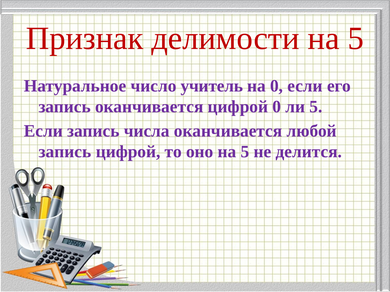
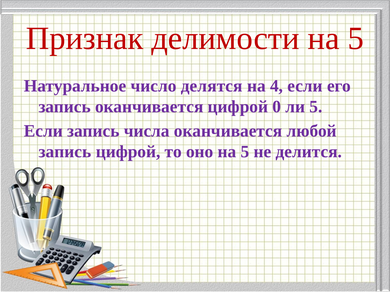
учитель: учитель -> делятся (212, 86)
на 0: 0 -> 4 (277, 86)
